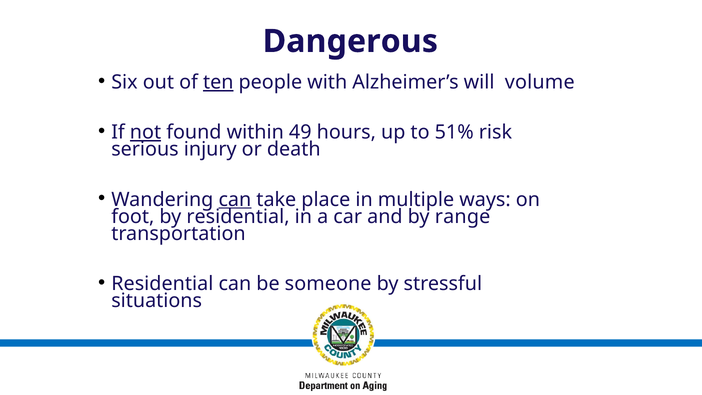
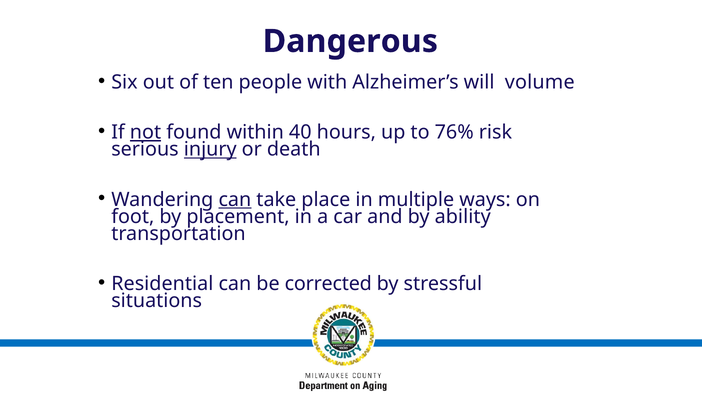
ten underline: present -> none (218, 82)
49: 49 -> 40 (300, 132)
51%: 51% -> 76% (454, 132)
injury underline: none -> present (210, 149)
by residential: residential -> placement (238, 217)
range: range -> ability (463, 217)
someone: someone -> corrected (328, 284)
